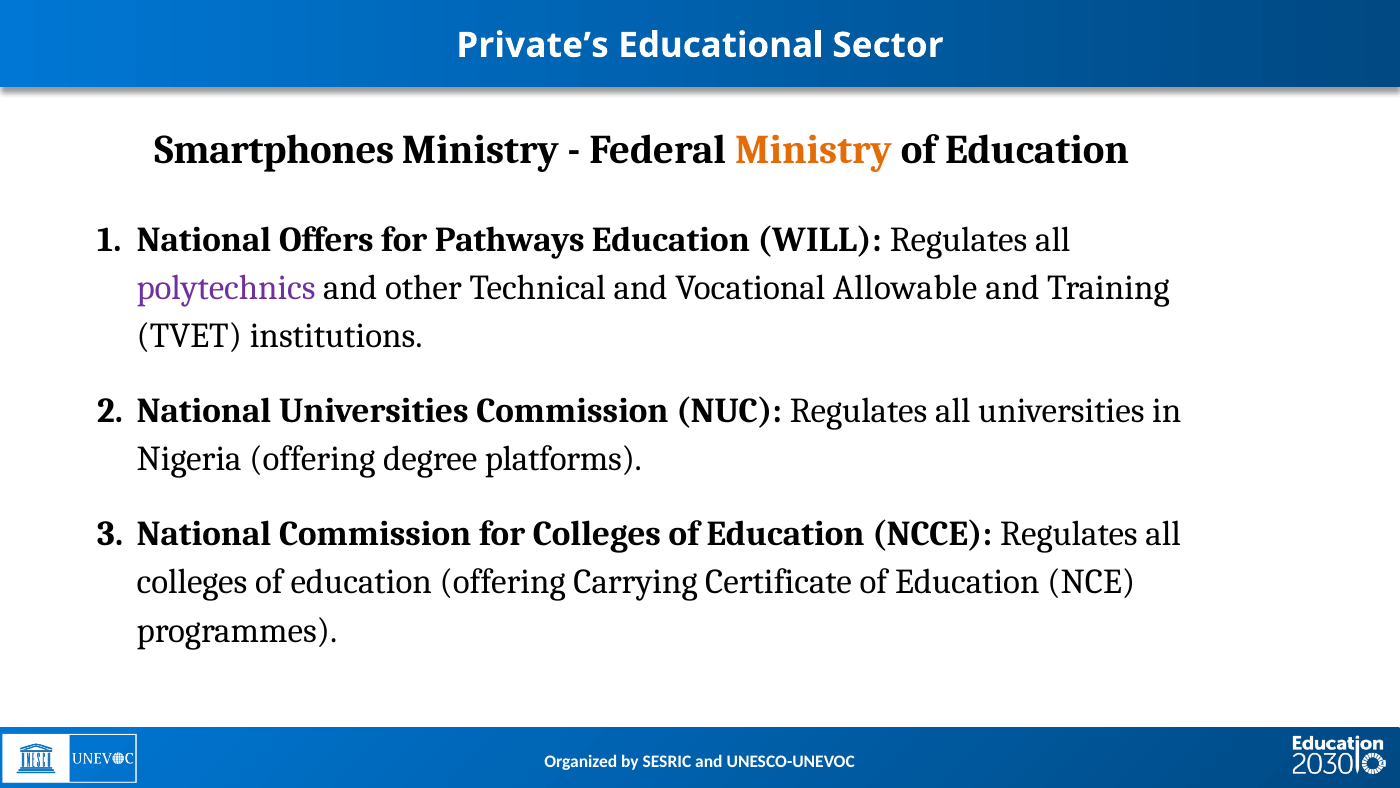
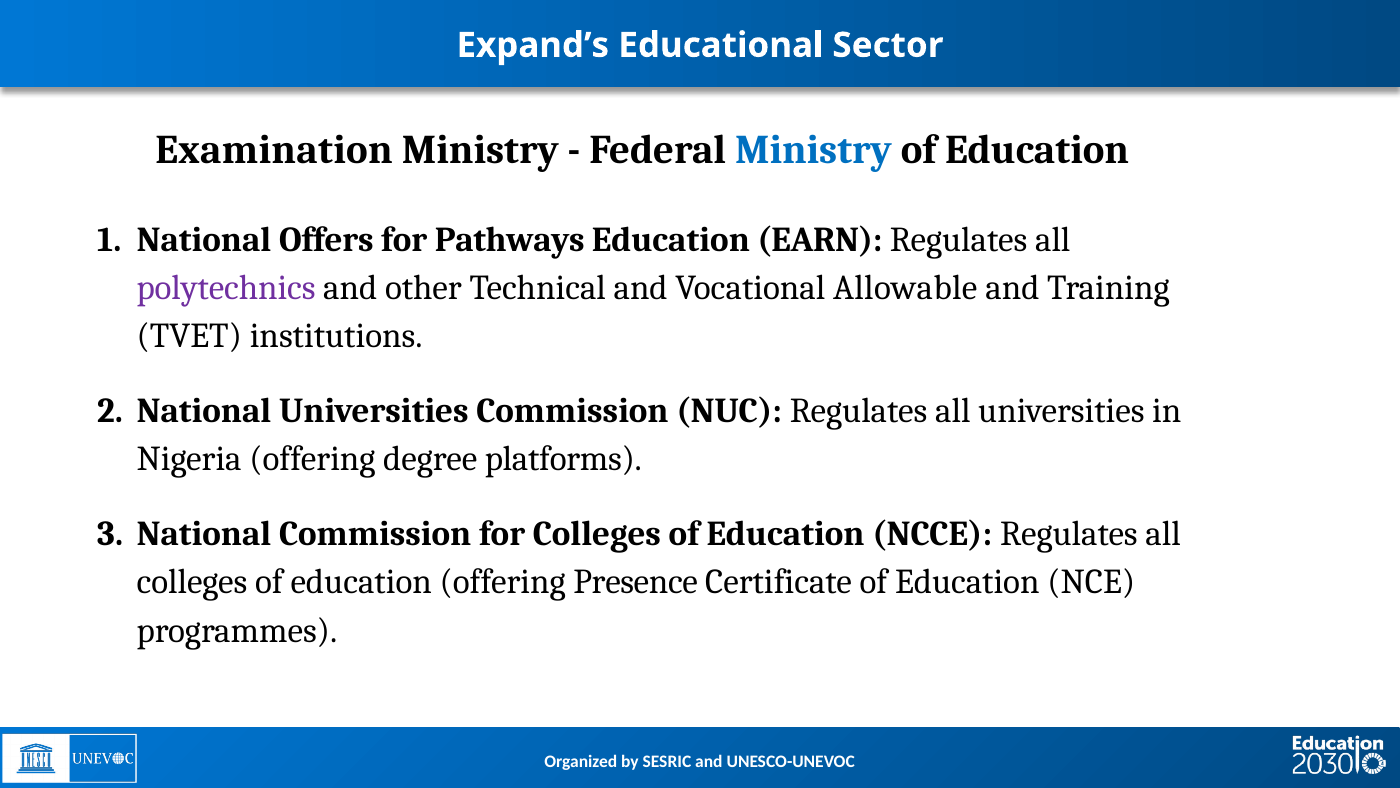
Private’s: Private’s -> Expand’s (533, 45)
Smartphones: Smartphones -> Examination (274, 150)
Ministry colour: orange -> blue (813, 150)
WILL: WILL -> EARN (820, 240)
Carrying: Carrying -> Presence (636, 582)
